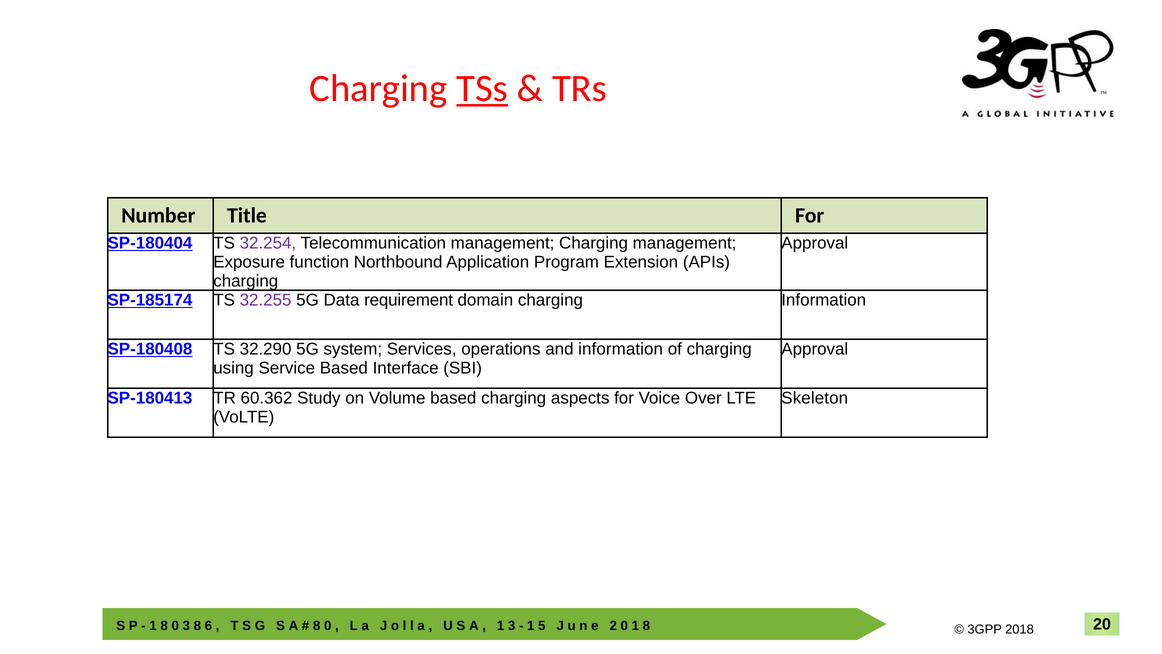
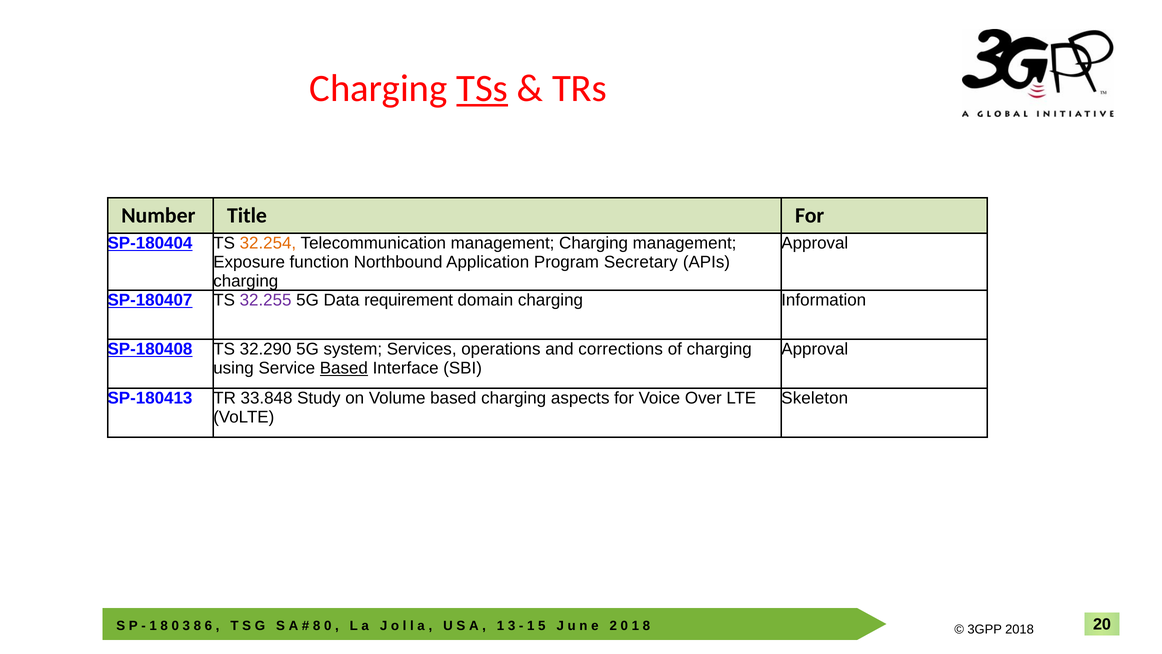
32.254 colour: purple -> orange (268, 243)
Extension: Extension -> Secretary (641, 262)
SP-185174: SP-185174 -> SP-180407 (150, 300)
and information: information -> corrections (621, 349)
Based underline: none -> present (344, 368)
60.362: 60.362 -> 33.848 (267, 398)
